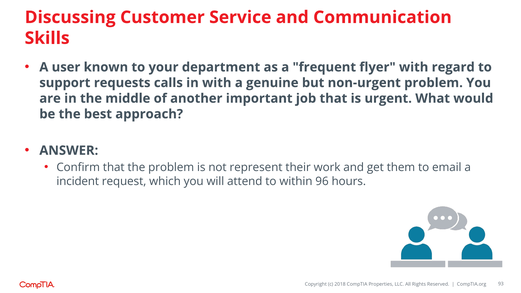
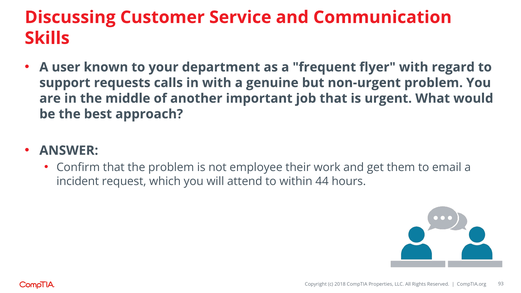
represent: represent -> employee (256, 168)
96: 96 -> 44 (322, 181)
